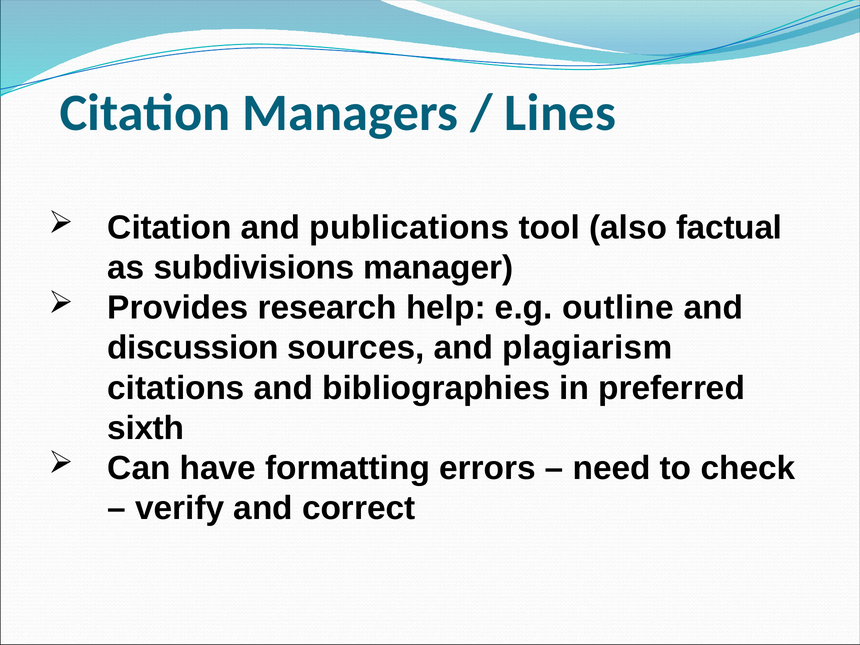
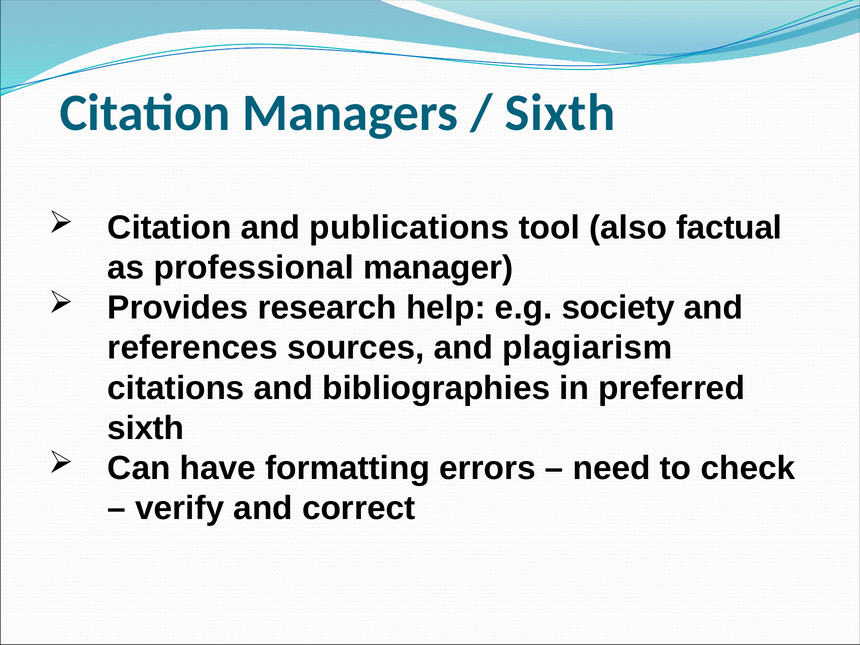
Lines: Lines -> Sixth (560, 113)
subdivisions: subdivisions -> professional (254, 268)
outline: outline -> society (618, 308)
discussion: discussion -> references (193, 348)
